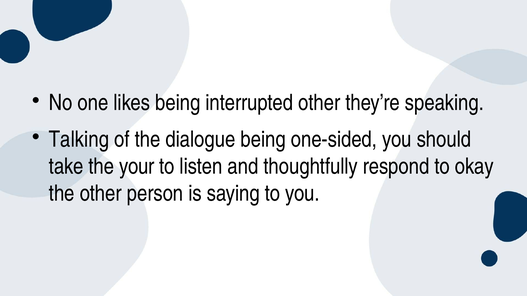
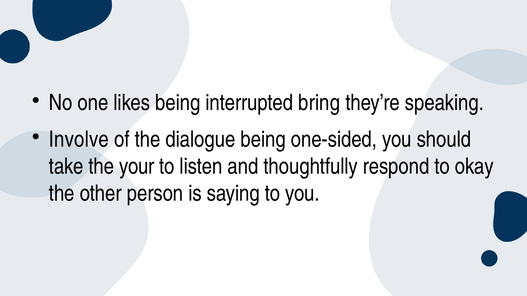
interrupted other: other -> bring (319, 103)
Talking: Talking -> Involve (79, 139)
